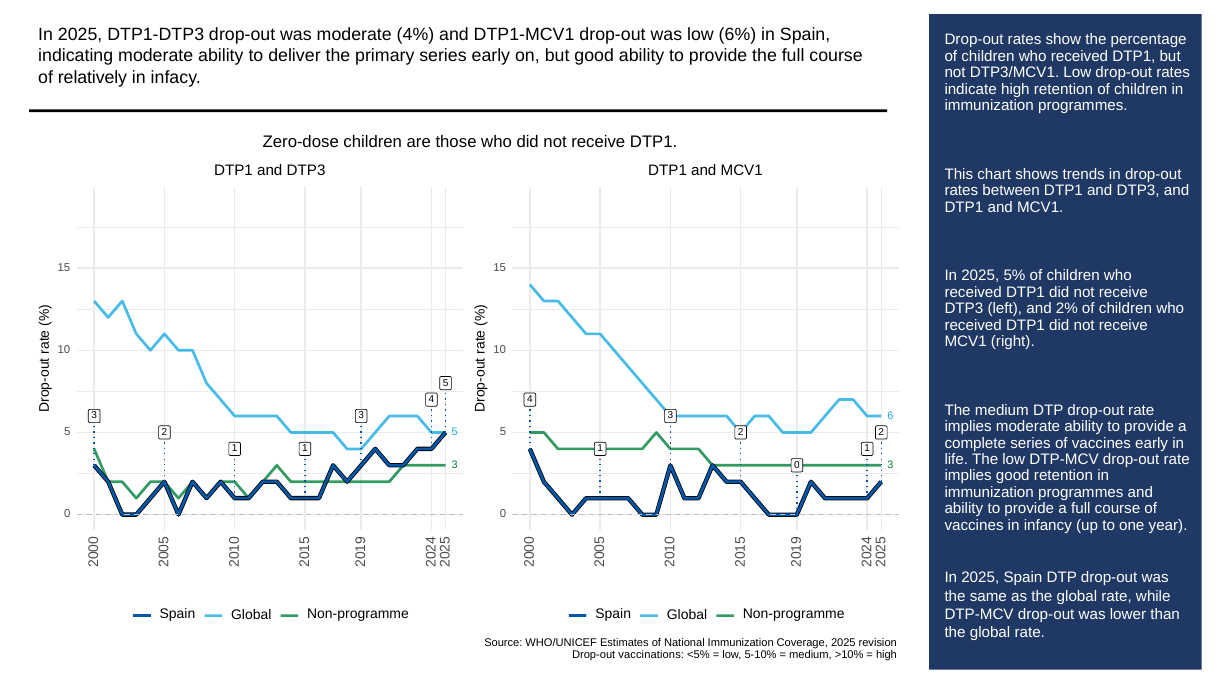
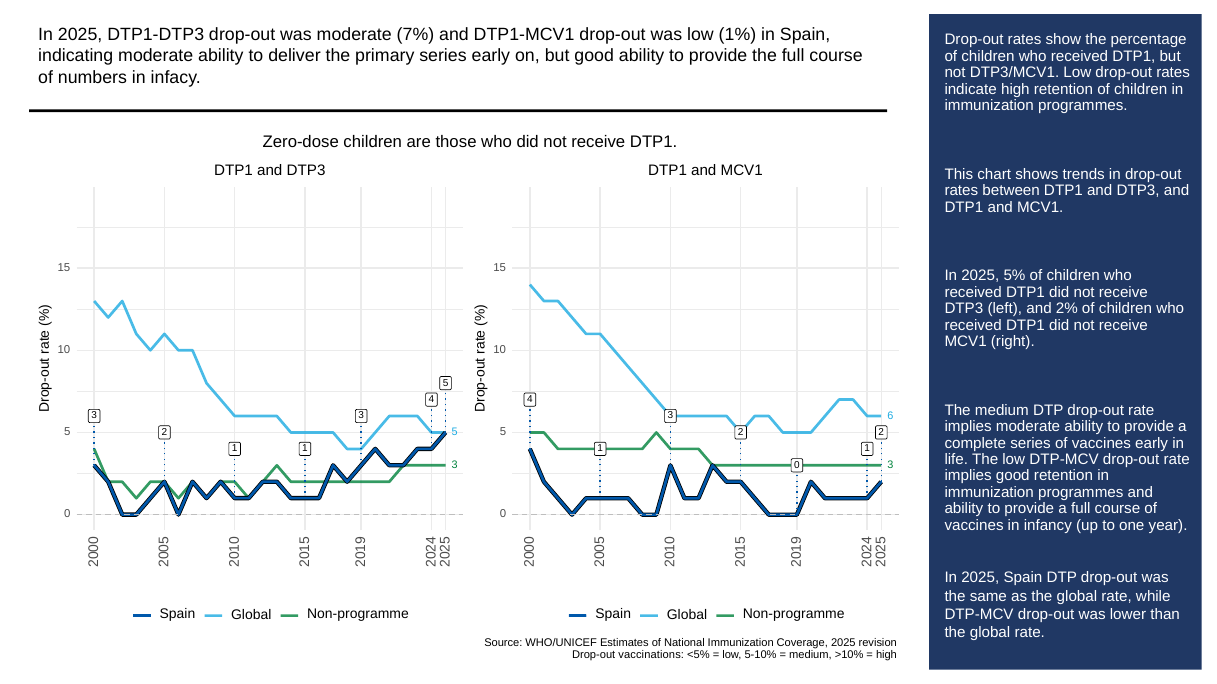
4%: 4% -> 7% (415, 35)
6%: 6% -> 1% (737, 35)
relatively: relatively -> numbers (92, 77)
